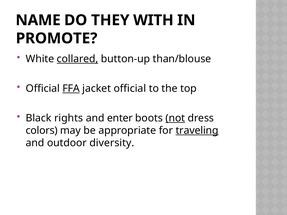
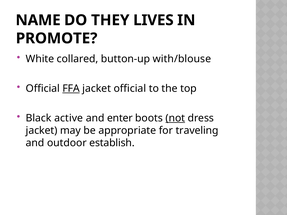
WITH: WITH -> LIVES (153, 20)
collared underline: present -> none (78, 59)
than/blouse: than/blouse -> with/blouse (182, 59)
rights: rights -> active (69, 118)
colors: colors -> jacket (42, 131)
traveling underline: present -> none (197, 131)
diversity: diversity -> establish (112, 143)
